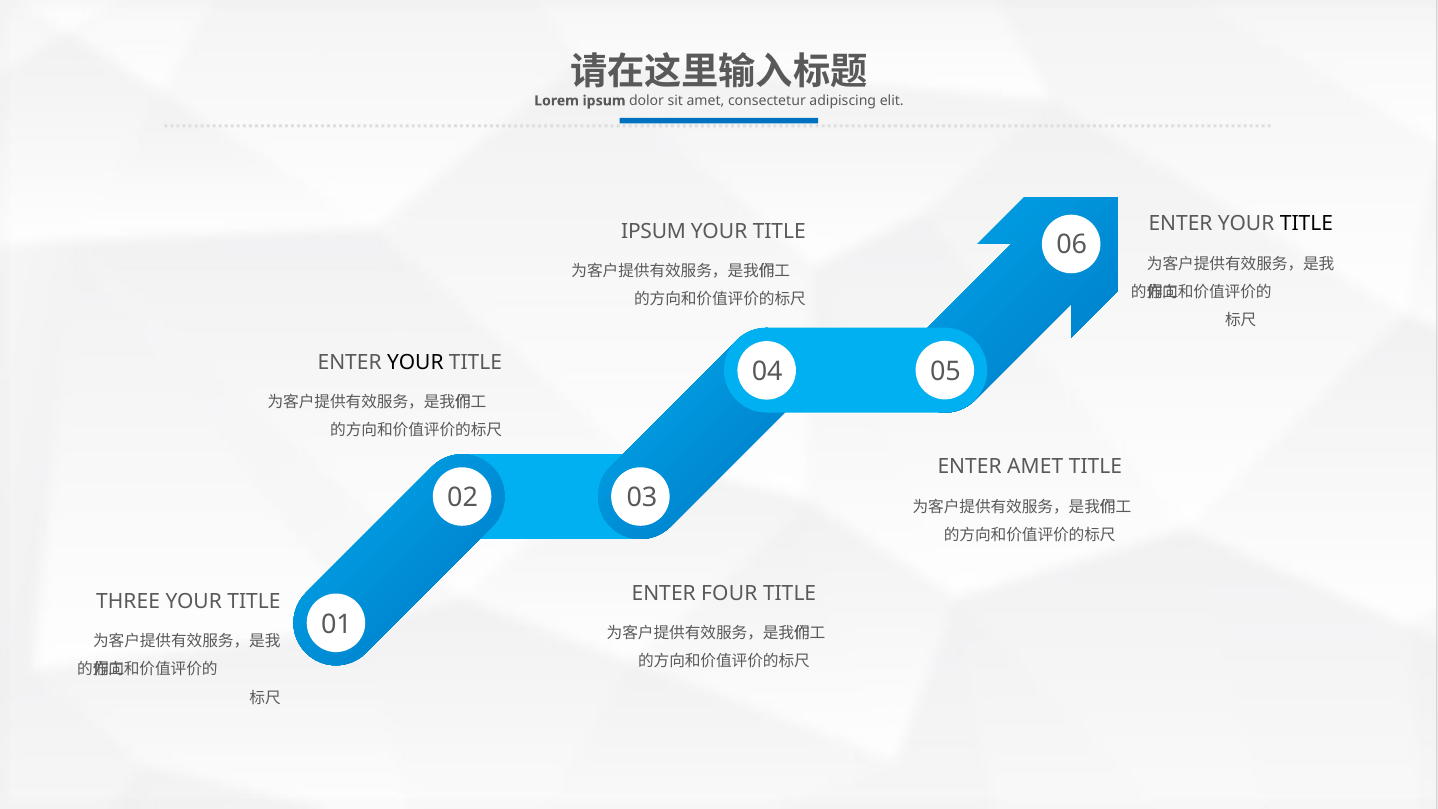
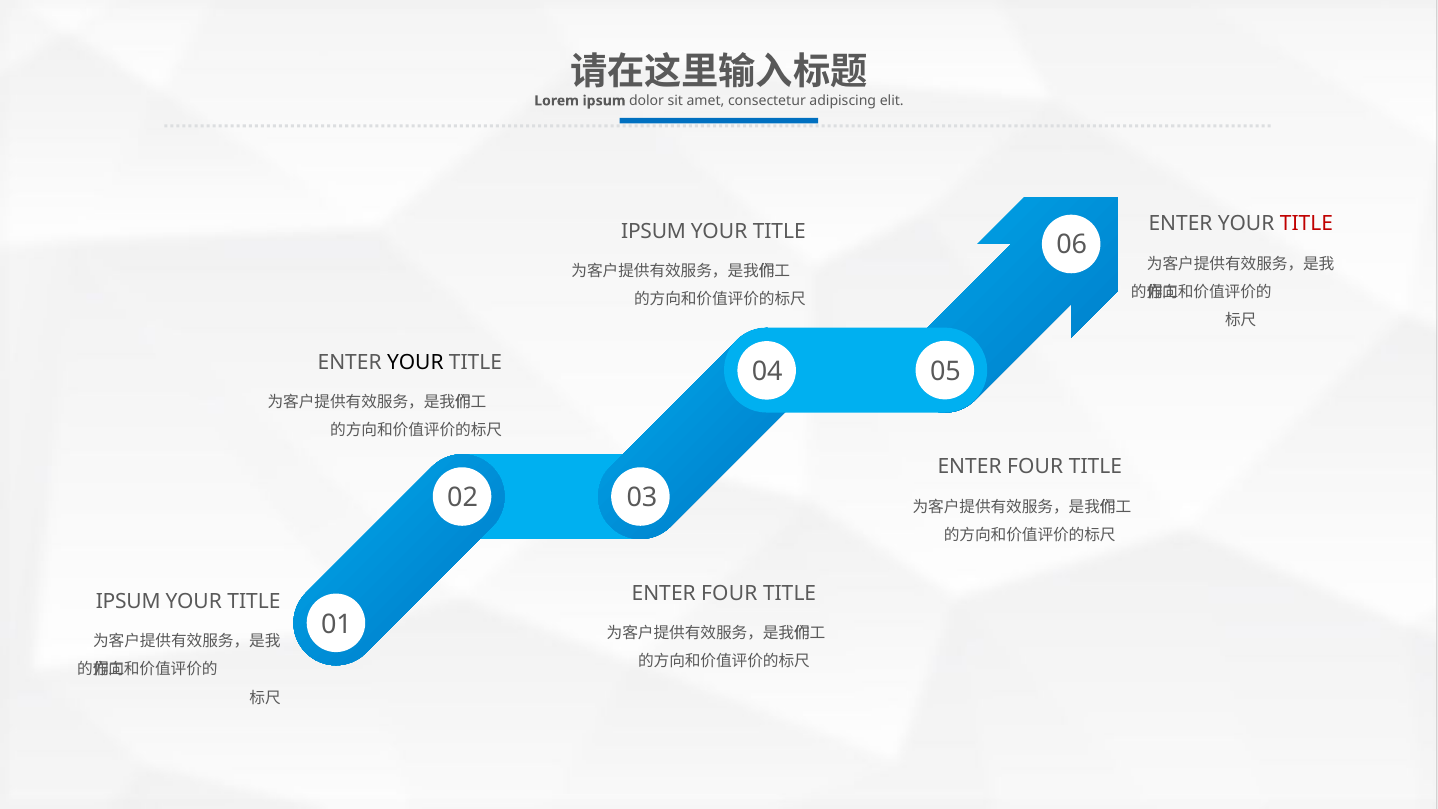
TITLE colour: black -> red (1306, 224)
AMET: AMET -> FOUR (1035, 467)
THREE: THREE -> IPSUM (128, 601)
